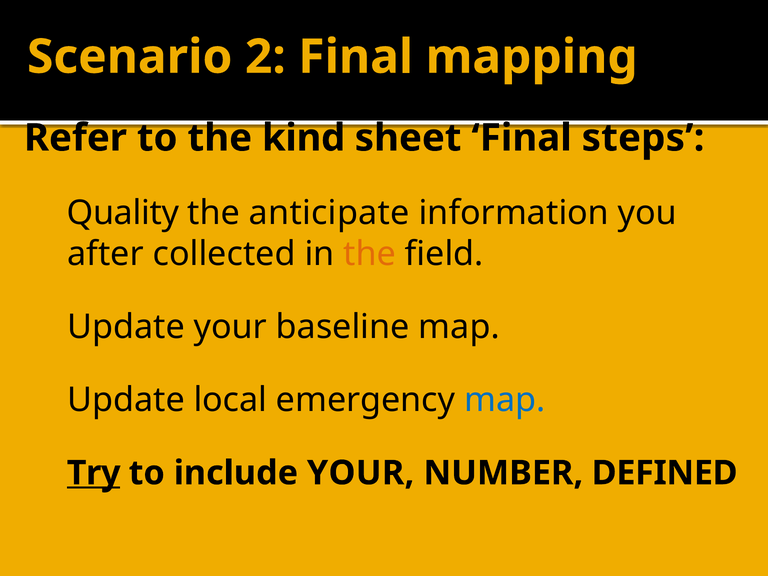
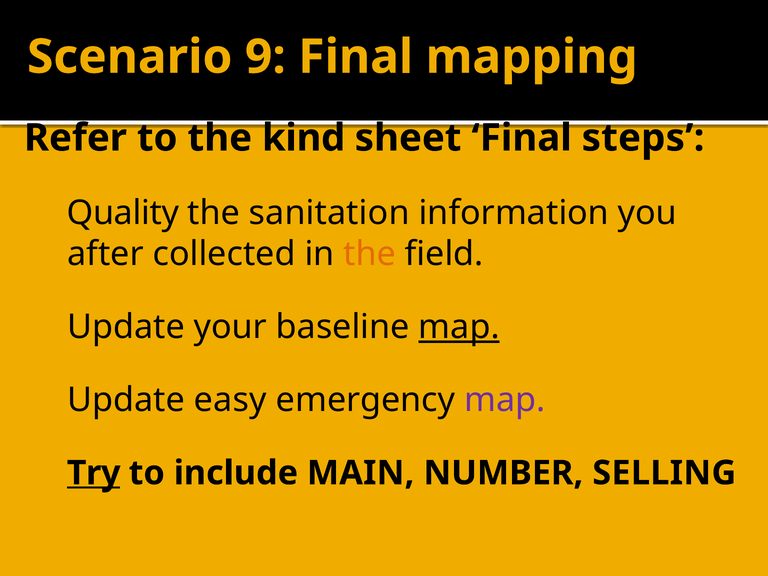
Scenario 2: 2 -> 9 (265, 57)
anticipate: anticipate -> sanitation (329, 213)
map underline: none -> present (459, 327)
local: local -> easy (230, 400)
map colour: blue -> purple (505, 400)
include YOUR: YOUR -> MAIN (361, 473)
DEFINED: DEFINED -> SELLING (664, 473)
